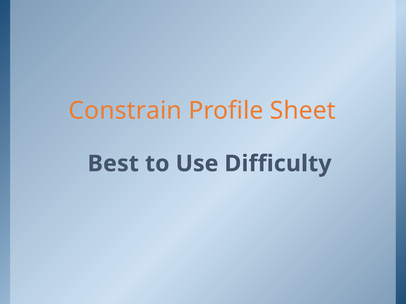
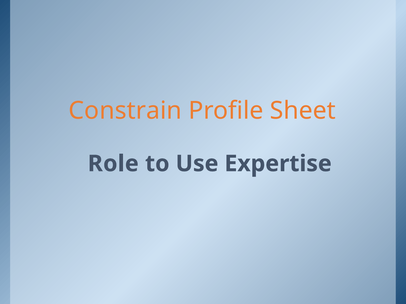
Best: Best -> Role (113, 164)
Difficulty: Difficulty -> Expertise (278, 164)
